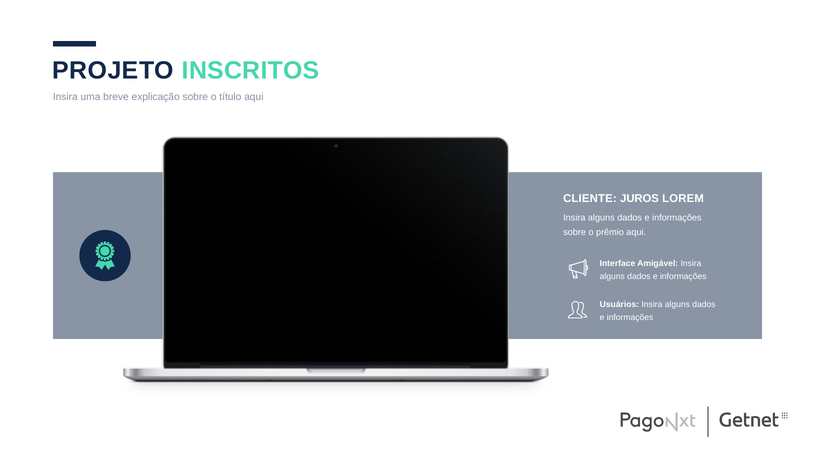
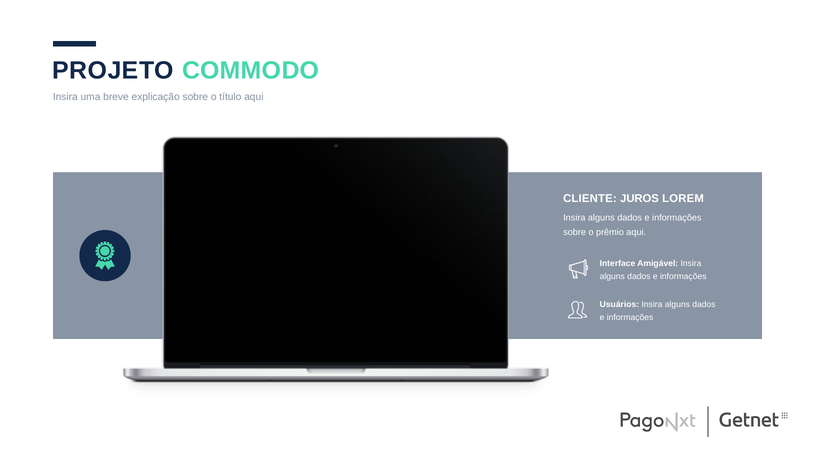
INSCRITOS: INSCRITOS -> COMMODO (251, 71)
